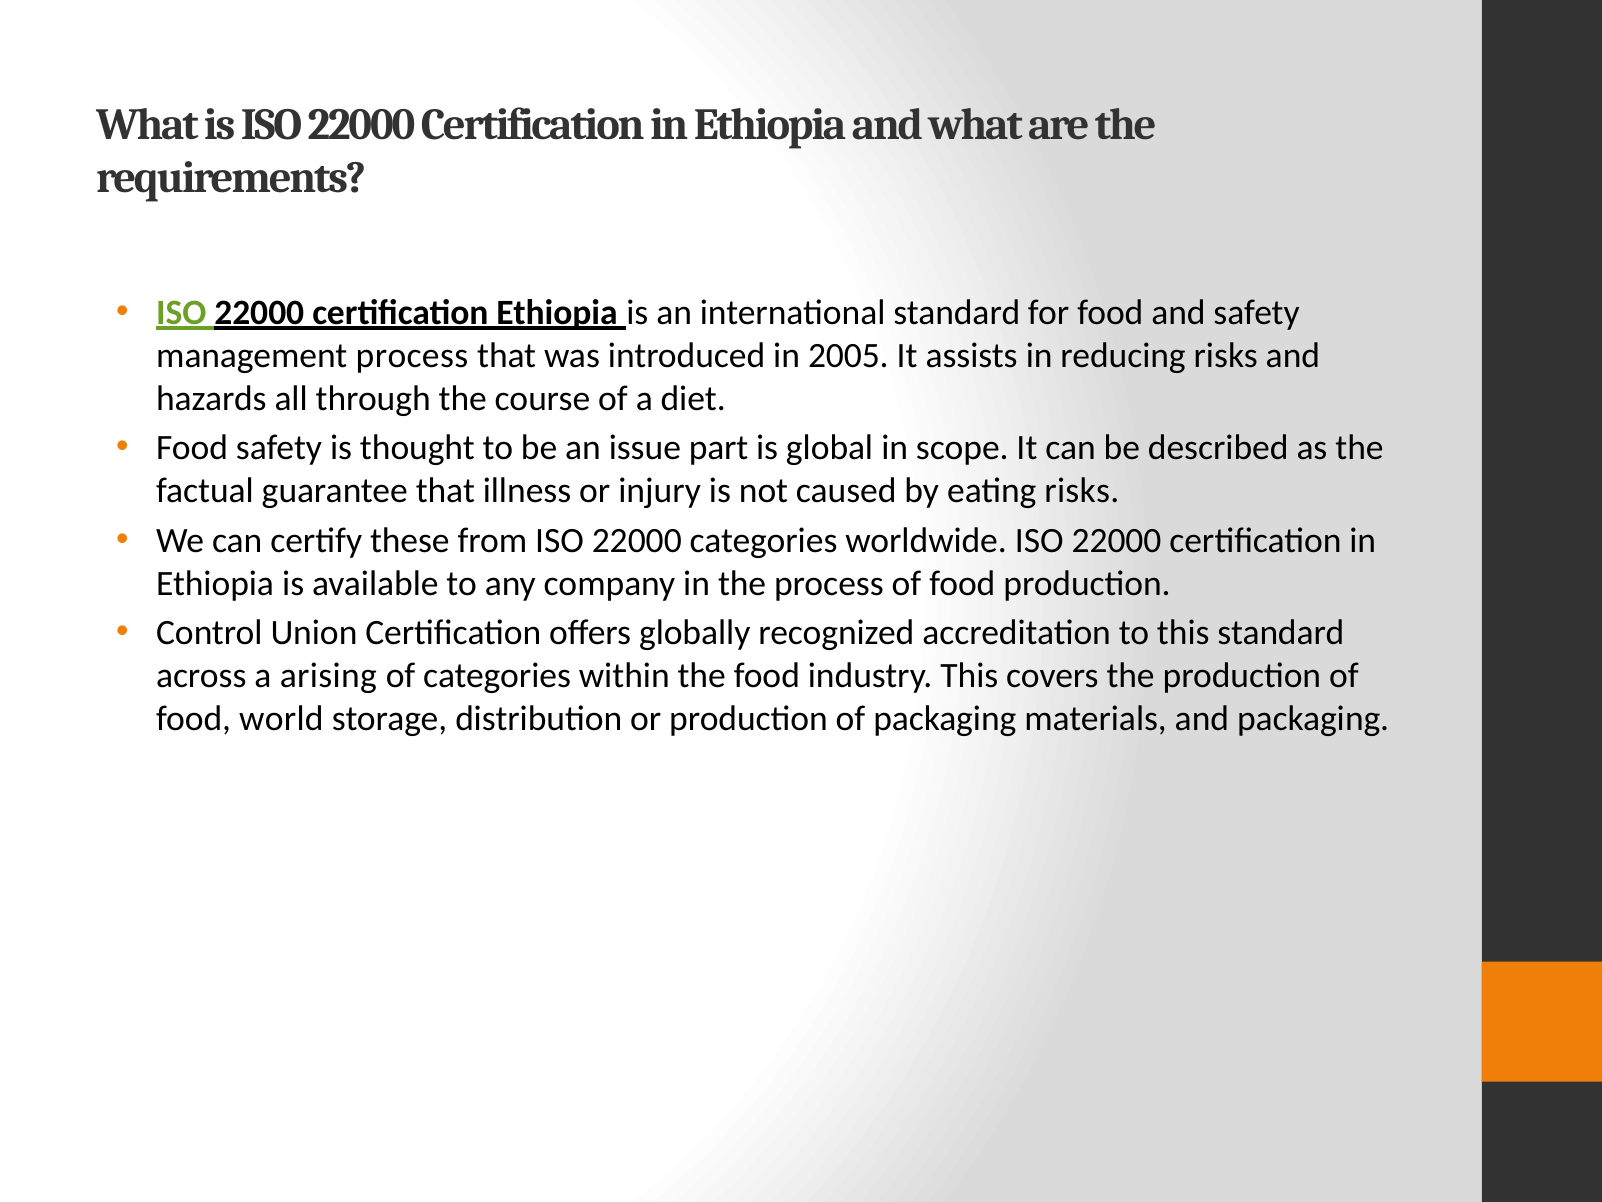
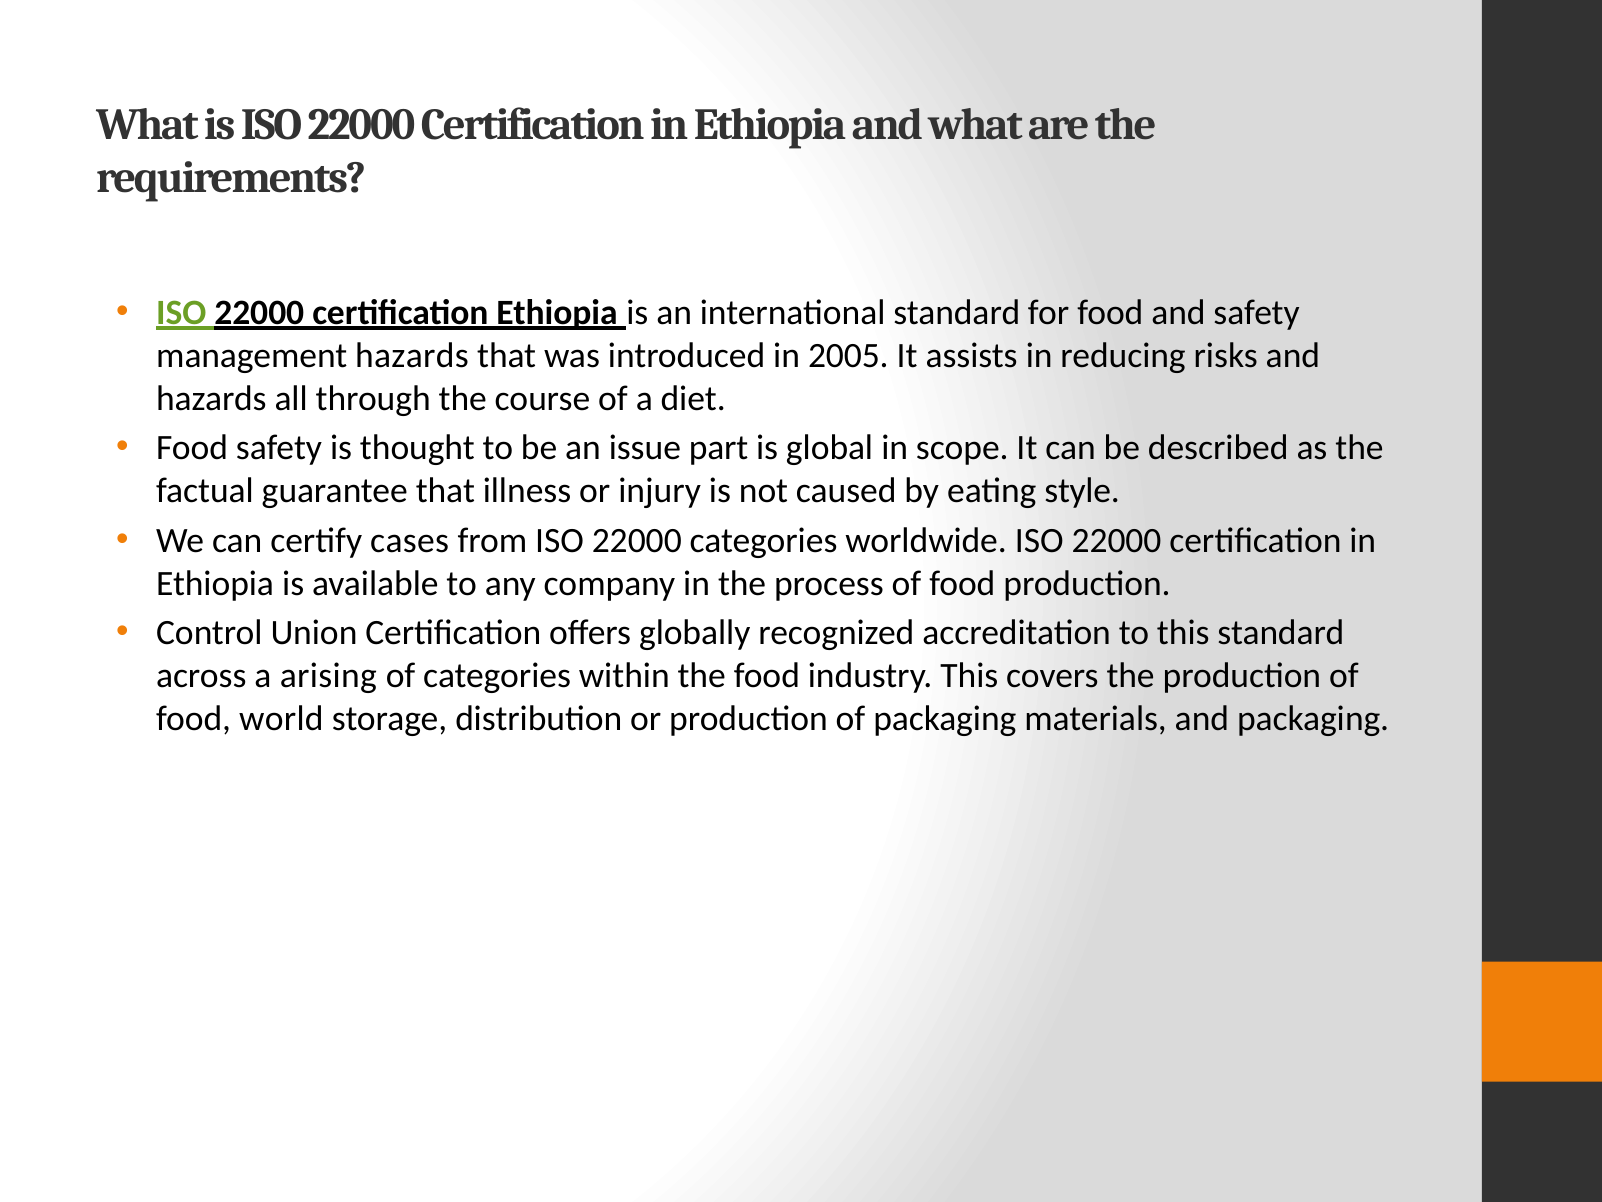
management process: process -> hazards (412, 356)
eating risks: risks -> style (1082, 491)
these: these -> cases (410, 540)
